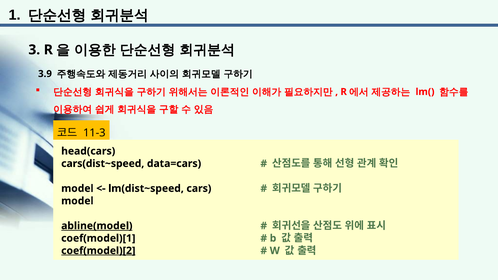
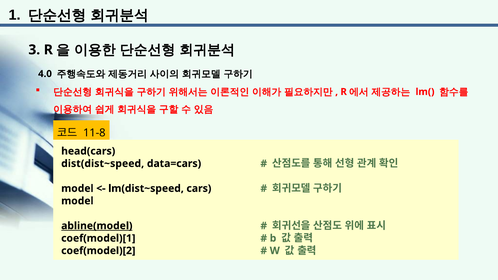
3.9: 3.9 -> 4.0 (45, 74)
11-3: 11-3 -> 11-8 (94, 133)
cars(dist~speed: cars(dist~speed -> dist(dist~speed (103, 164)
coef(model)[2 underline: present -> none (98, 251)
